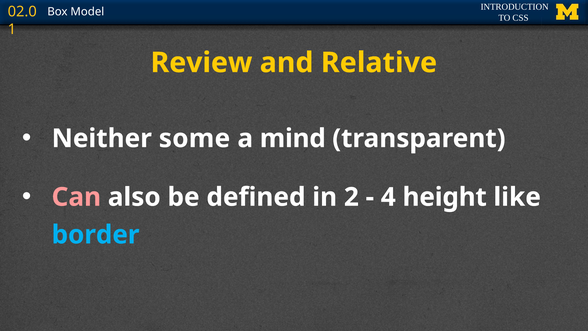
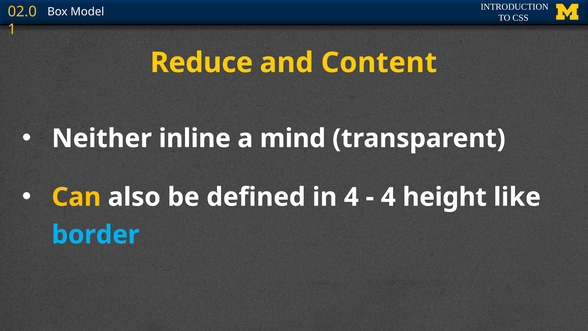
Review: Review -> Reduce (202, 63)
Relative: Relative -> Content (379, 63)
some: some -> inline (195, 138)
Can colour: pink -> yellow (76, 197)
in 2: 2 -> 4 (351, 197)
